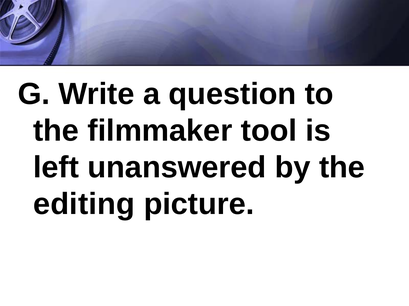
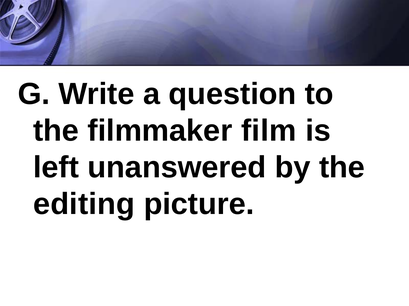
tool: tool -> film (269, 131)
